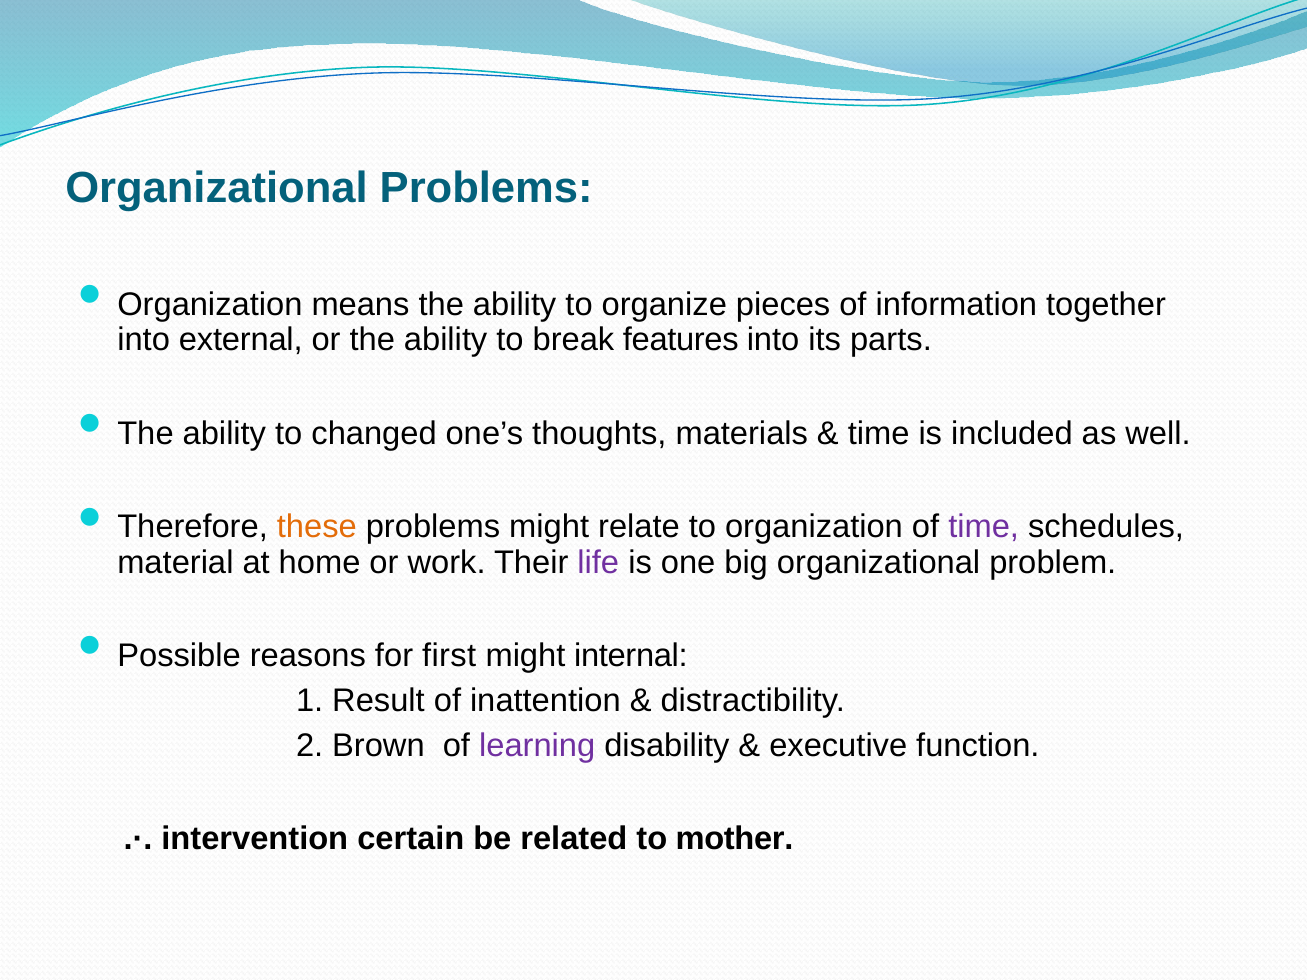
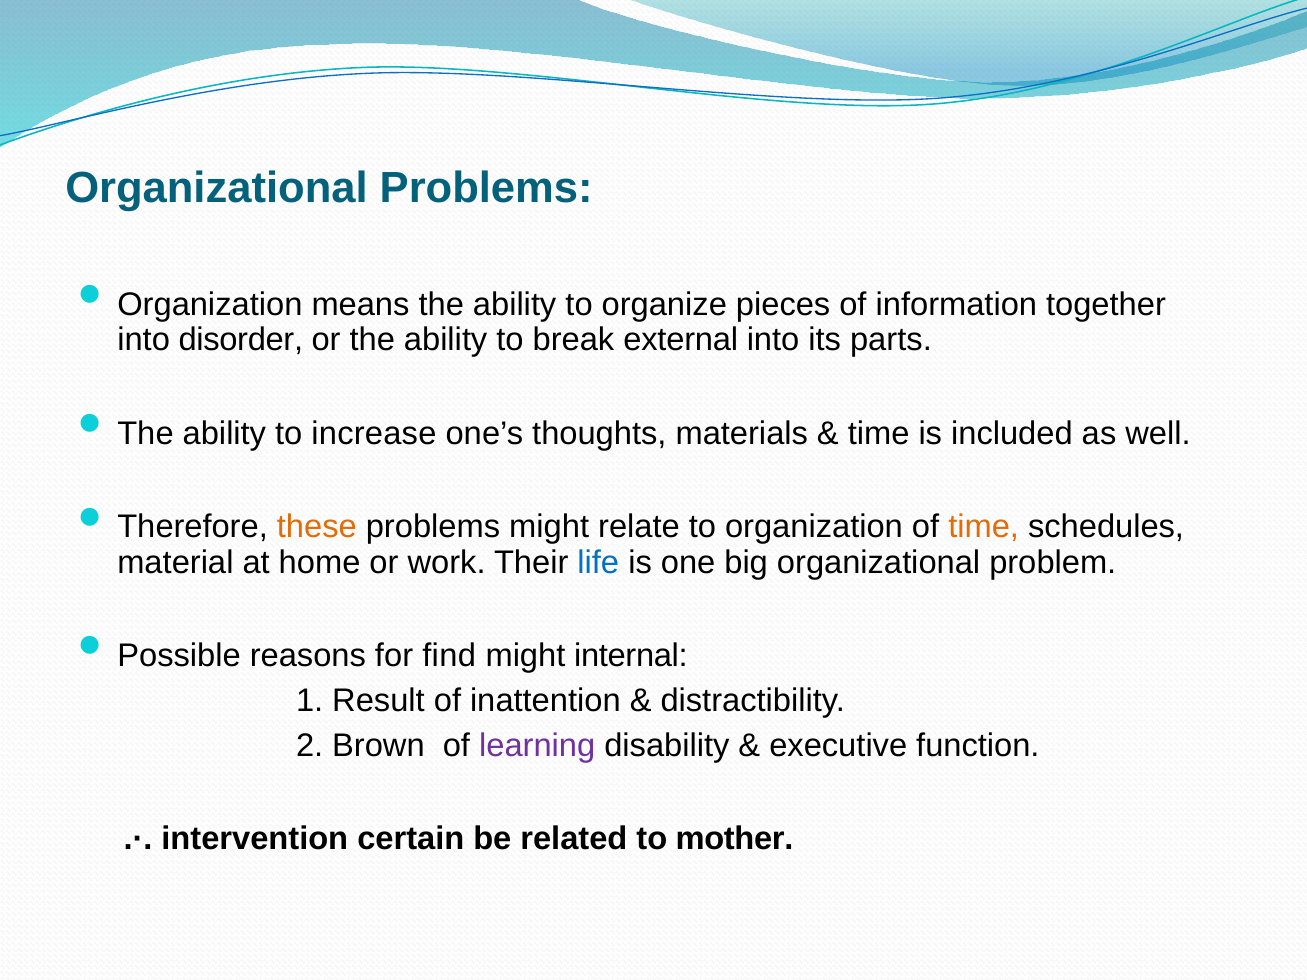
external: external -> disorder (241, 340)
features: features -> external (681, 340)
changed: changed -> increase (374, 434)
time colour: purple -> orange (984, 527)
life colour: purple -> blue (598, 562)
first: first -> find (449, 656)
